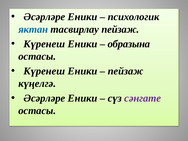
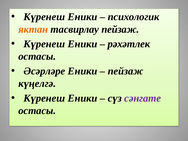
Әсәрләре: Әсәрләре -> Күренеш (44, 17)
яктан colour: blue -> orange (33, 29)
образына: образына -> рәхәтлек (129, 44)
Күренеш: Күренеш -> Әсәрләре (44, 71)
Әсәрләре: Әсәрләре -> Күренеш (44, 98)
